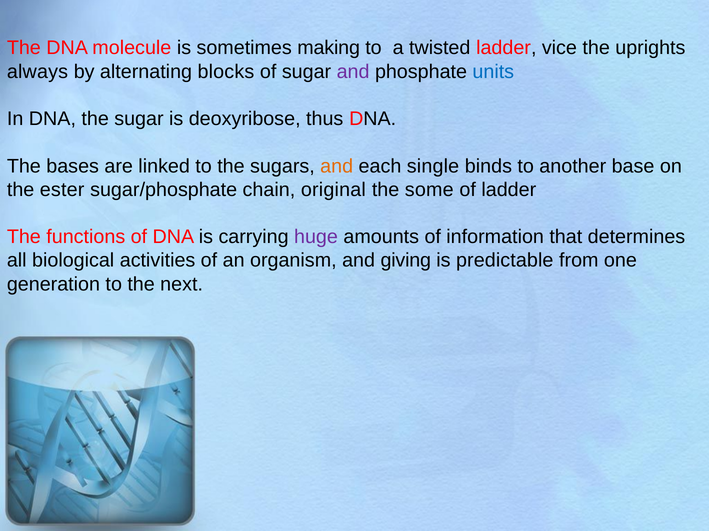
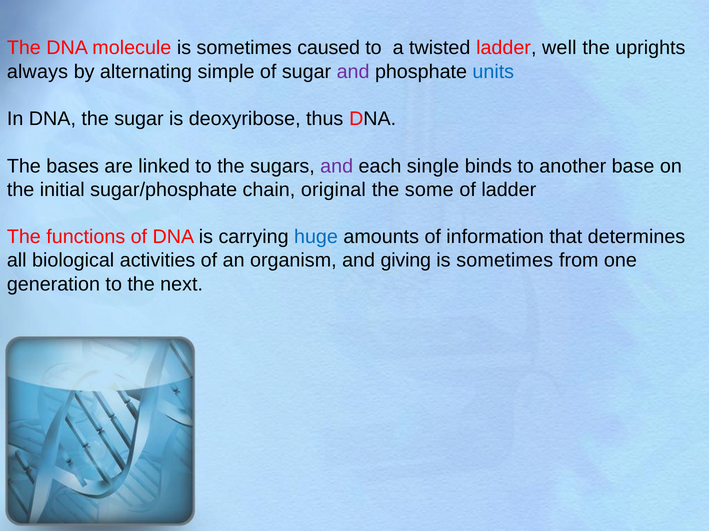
making: making -> caused (329, 48)
vice: vice -> well (559, 48)
blocks: blocks -> simple (226, 72)
and colour: orange -> purple (337, 166)
ester: ester -> initial (62, 190)
huge colour: purple -> blue (316, 237)
predictable: predictable -> sometimes (505, 261)
